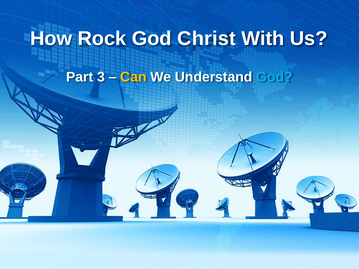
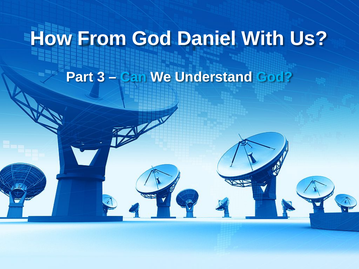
Rock: Rock -> From (102, 39)
Christ: Christ -> Daniel (207, 39)
Can colour: yellow -> light blue (133, 77)
